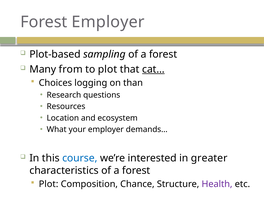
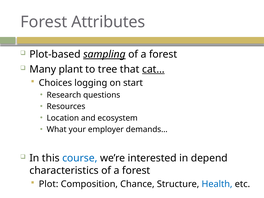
Forest Employer: Employer -> Attributes (108, 22)
sampling underline: none -> present (104, 54)
from: from -> plant (71, 69)
to plot: plot -> tree (108, 69)
than: than -> start (133, 83)
greater: greater -> depend (209, 158)
Health colour: purple -> blue (217, 184)
